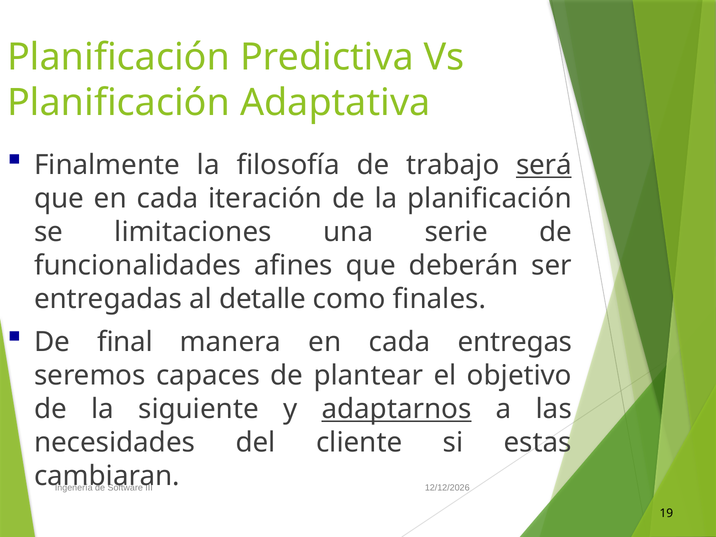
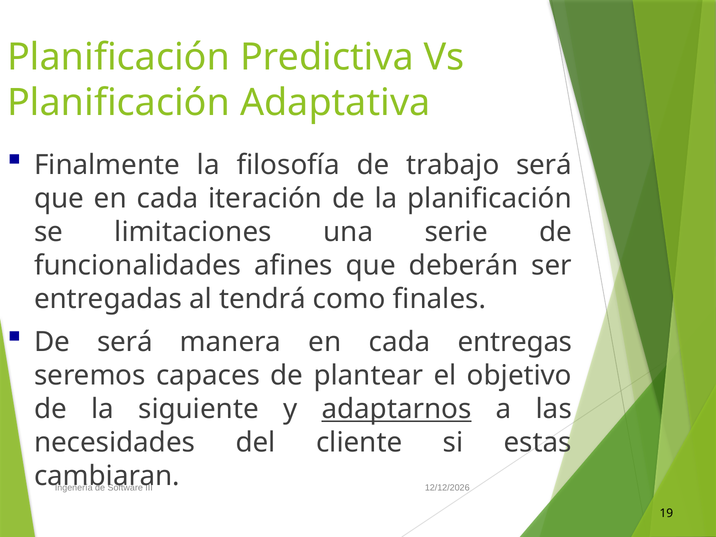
será underline: present -> none (544, 165)
detalle: detalle -> tendrá (263, 299)
De final: final -> será (125, 342)
